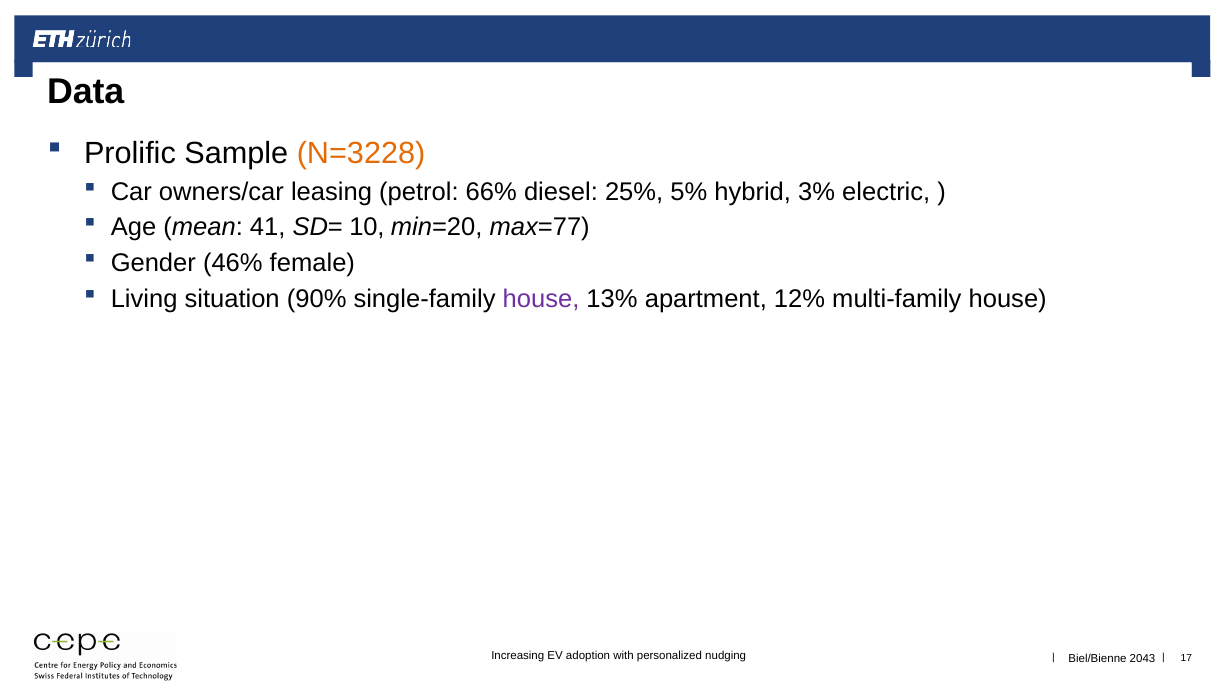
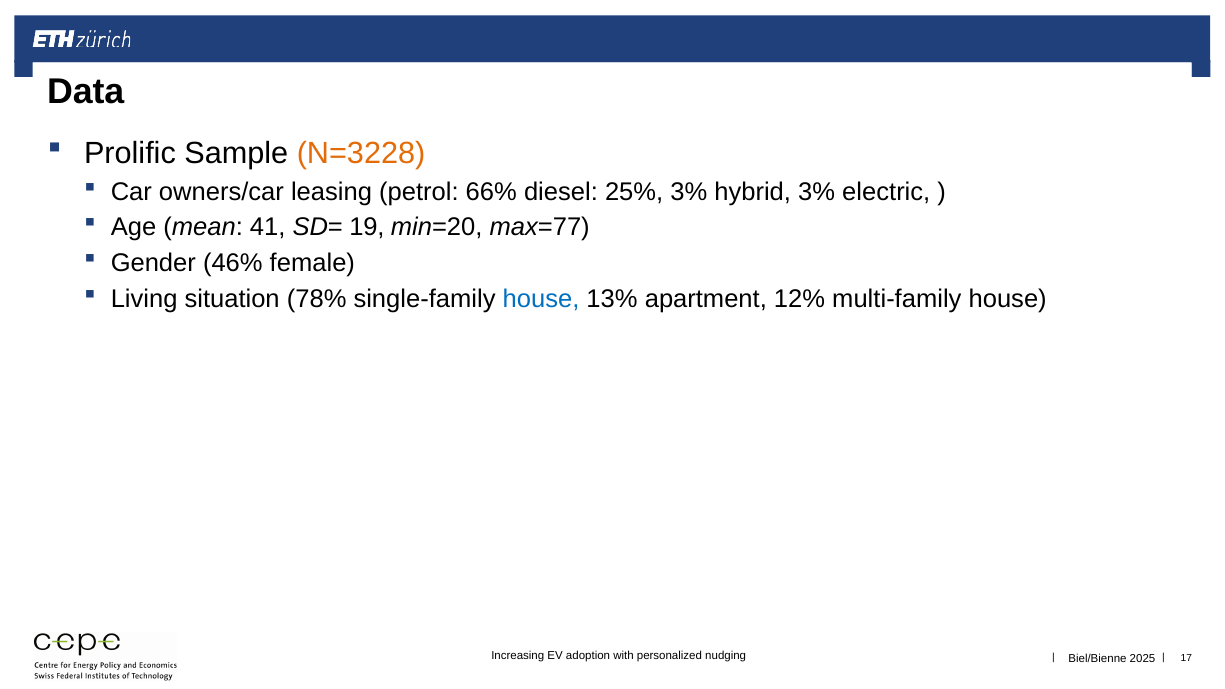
25% 5%: 5% -> 3% (689, 192)
10: 10 -> 19 (367, 228)
90%: 90% -> 78% (317, 299)
house colour: purple -> blue (541, 299)
2043: 2043 -> 2025 (1143, 659)
